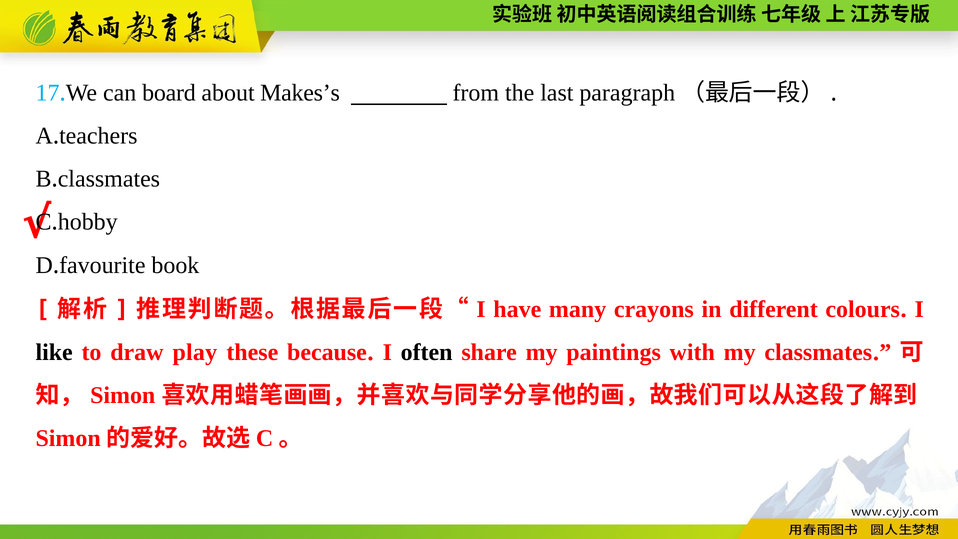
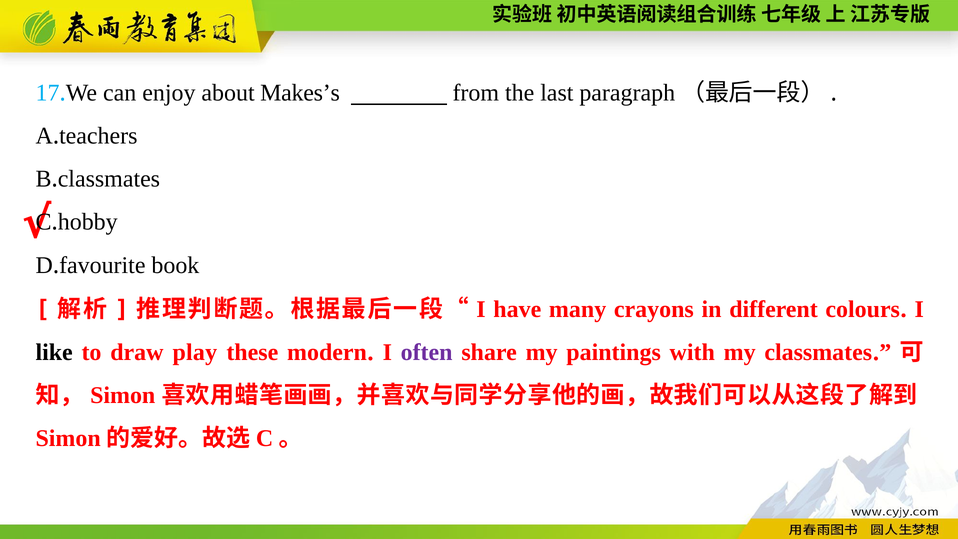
board: board -> enjoy (169, 93)
because: because -> modern (327, 352)
often colour: black -> purple (427, 352)
